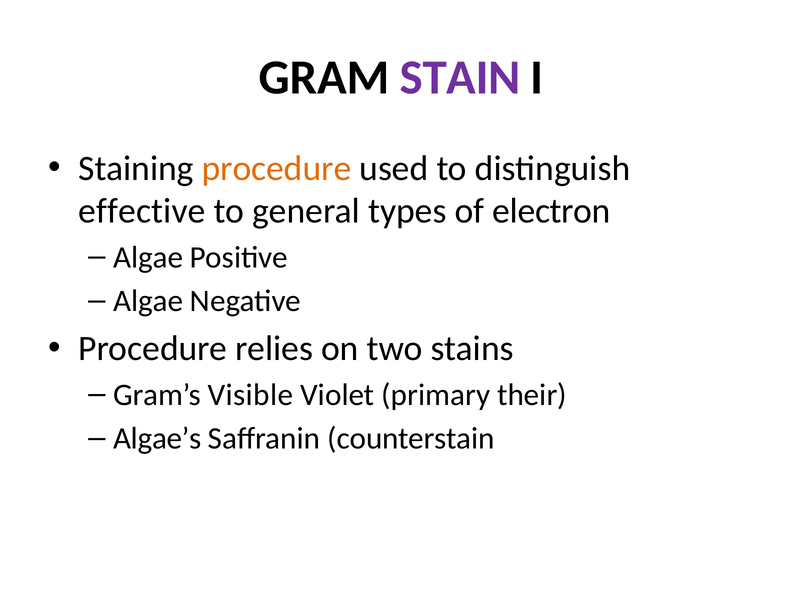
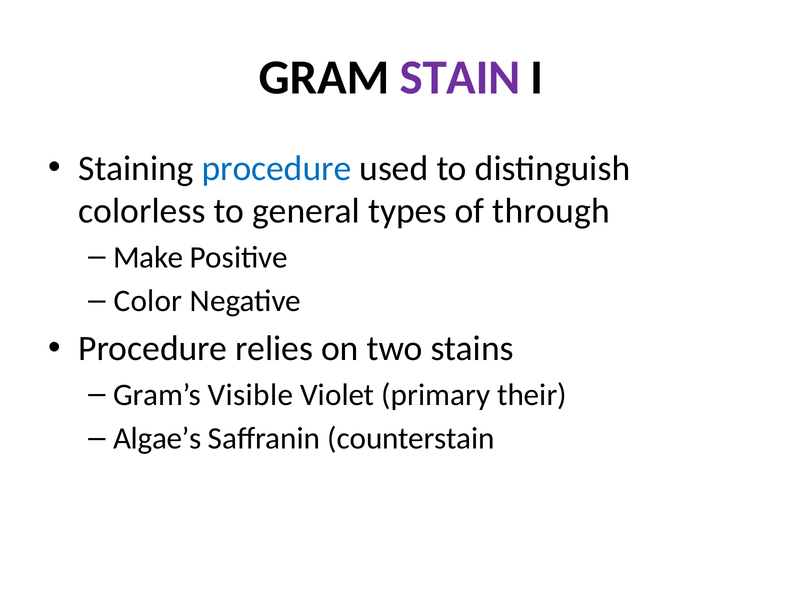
procedure colour: orange -> blue (276, 168)
effective: effective -> colorless (142, 211)
electron: electron -> through (551, 211)
Algae: Algae -> Make (148, 257)
Algae: Algae -> Color (148, 301)
